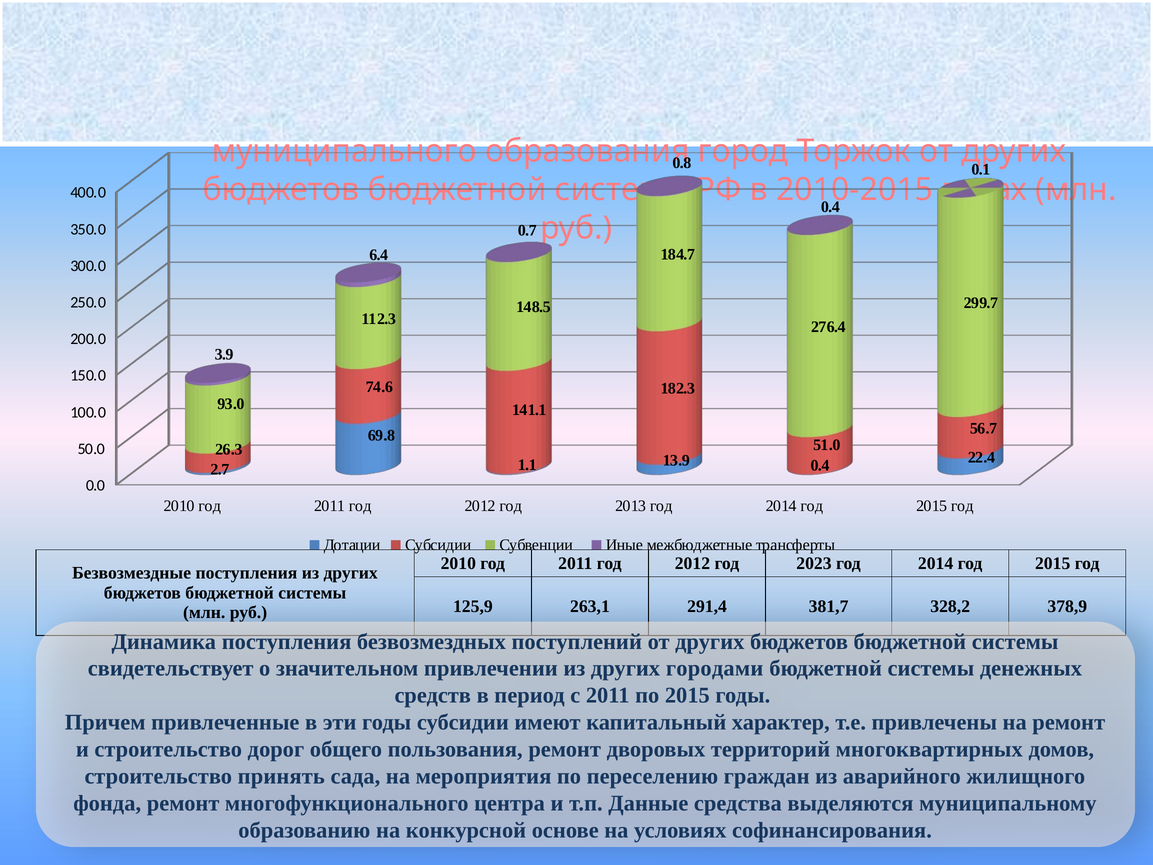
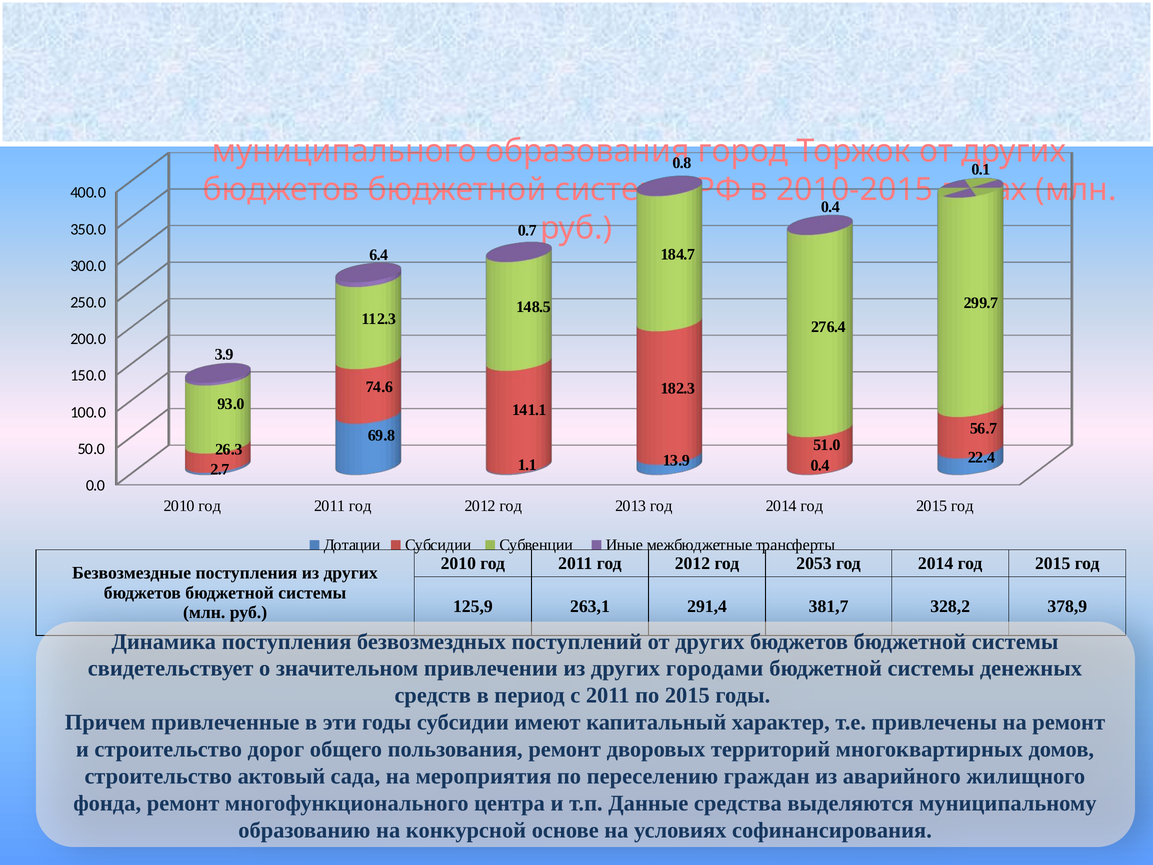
2023: 2023 -> 2053 (814, 563)
принять: принять -> актовый (281, 776)
